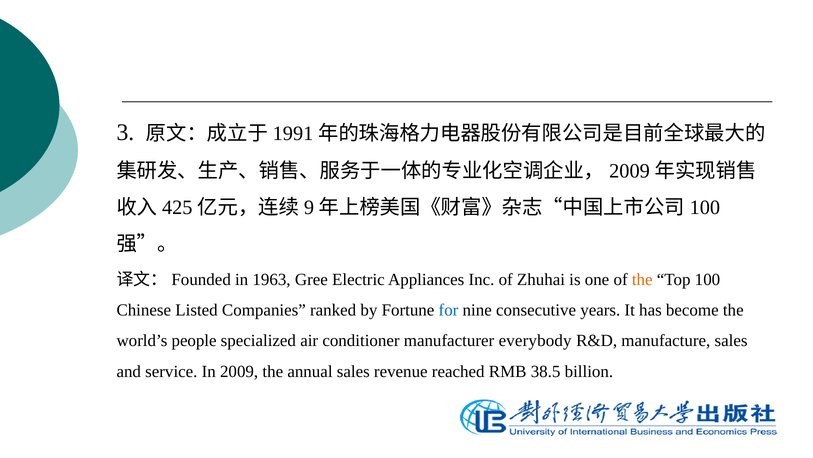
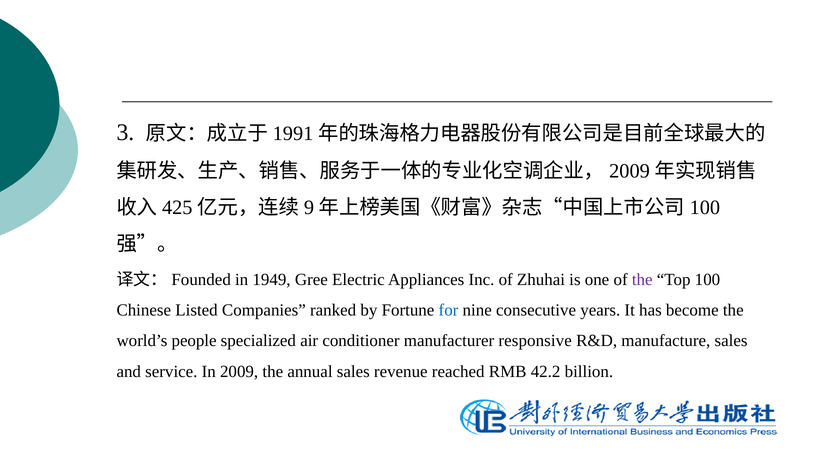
1963: 1963 -> 1949 (272, 279)
the colour: orange -> purple (642, 279)
everybody: everybody -> responsive (535, 340)
38.5: 38.5 -> 42.2 (546, 371)
